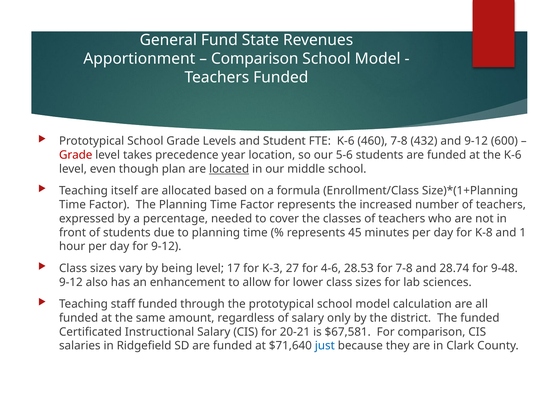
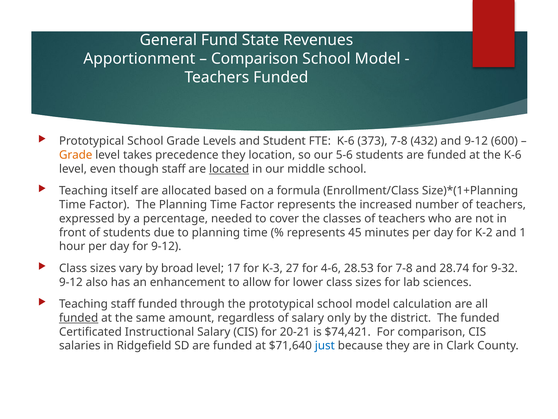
460: 460 -> 373 (372, 141)
Grade colour: red -> orange (76, 155)
precedence year: year -> they (233, 155)
though plan: plan -> staff (174, 169)
K-8: K-8 -> K-2 (484, 232)
being: being -> broad (177, 268)
9-48: 9-48 -> 9-32 (504, 268)
funded underline: none -> present (79, 317)
$67,581: $67,581 -> $74,421 (348, 331)
